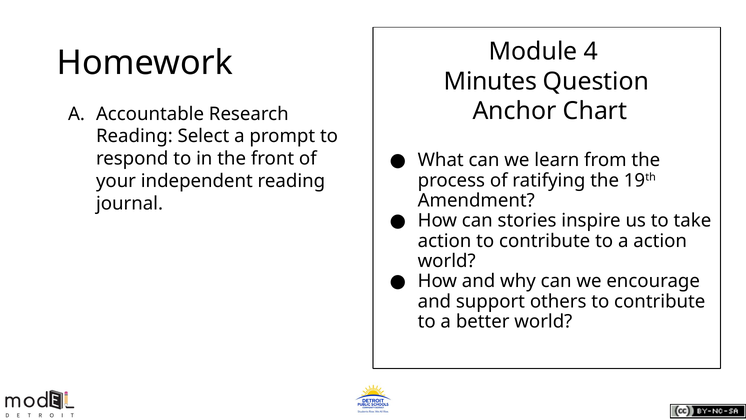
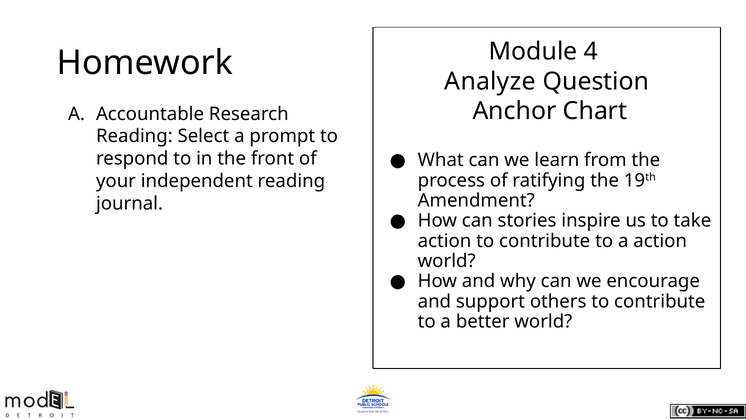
Minutes: Minutes -> Analyze (490, 81)
